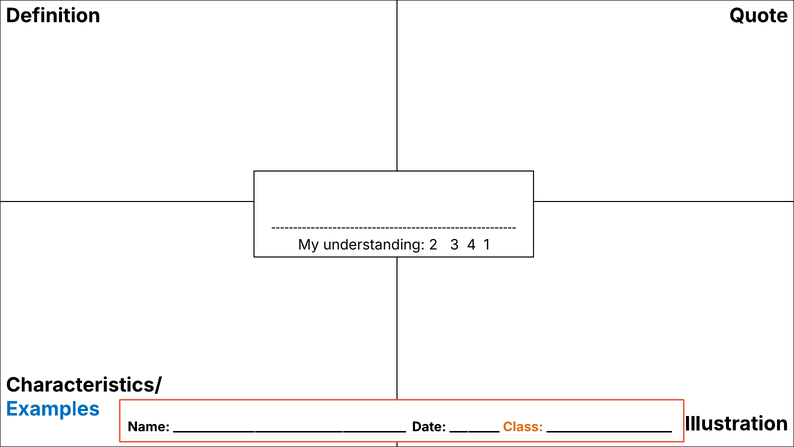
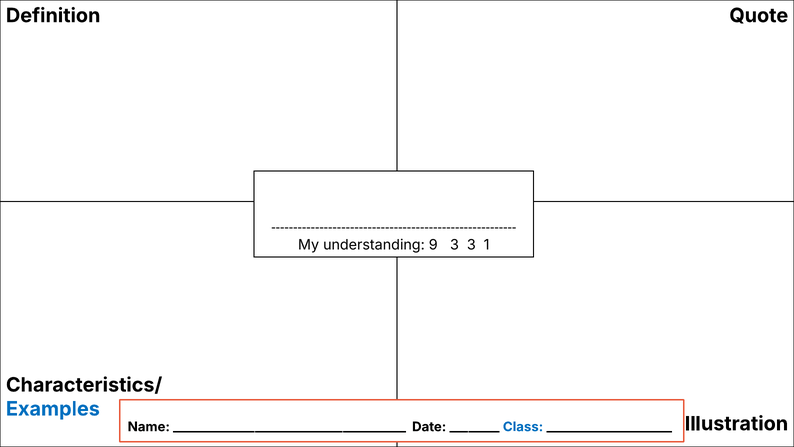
2: 2 -> 9 (433, 245)
3 4: 4 -> 3 (471, 245)
Class colour: orange -> blue (523, 427)
